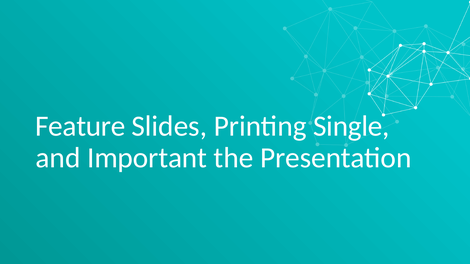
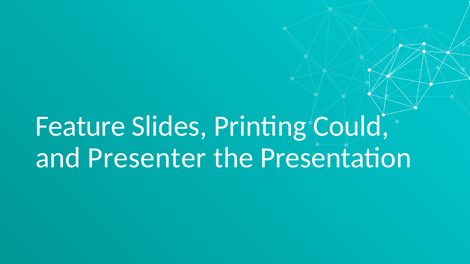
Single: Single -> Could (351, 126)
Important: Important -> Presenter (147, 158)
